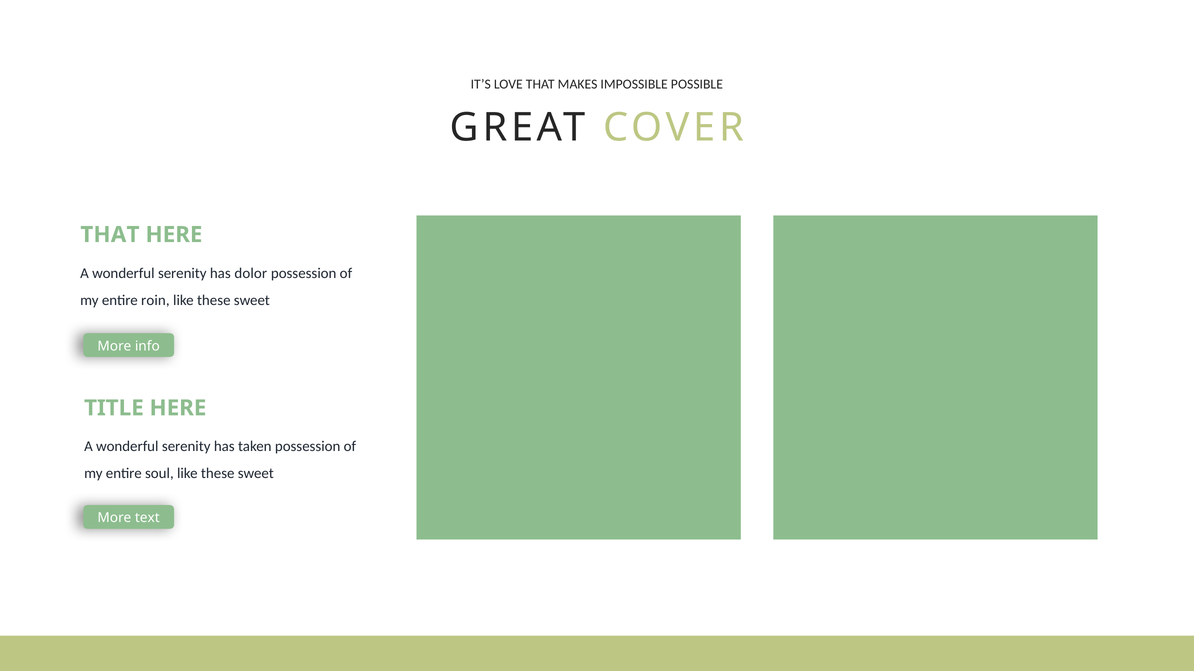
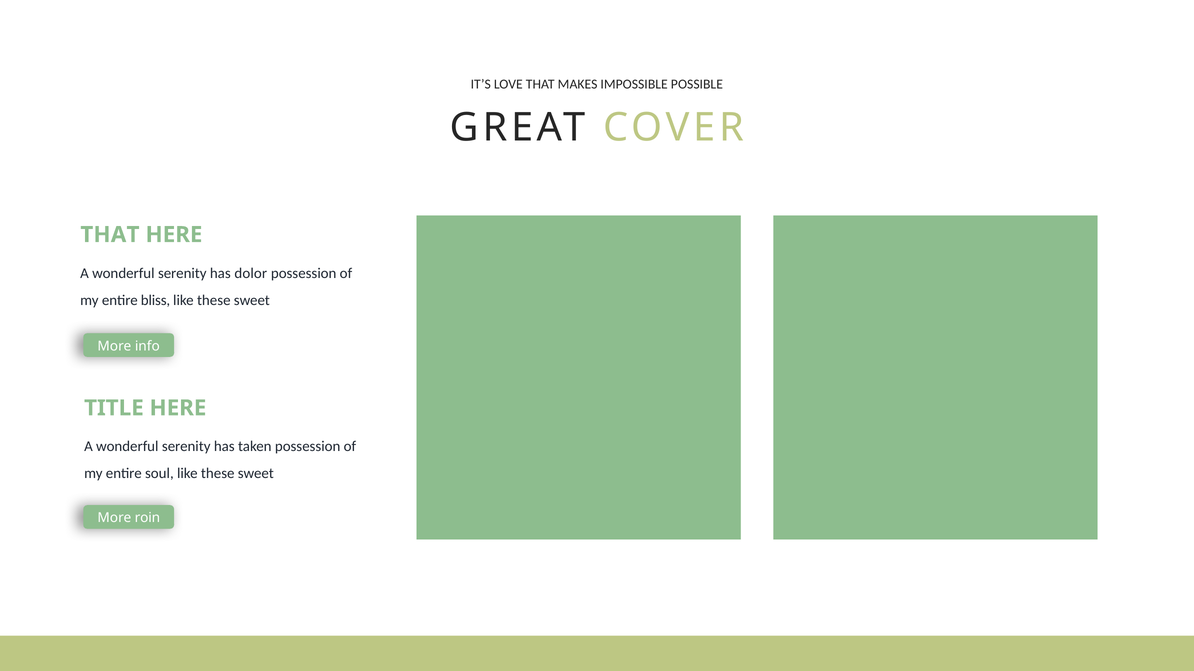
roin: roin -> bliss (156, 300)
text: text -> roin (147, 518)
